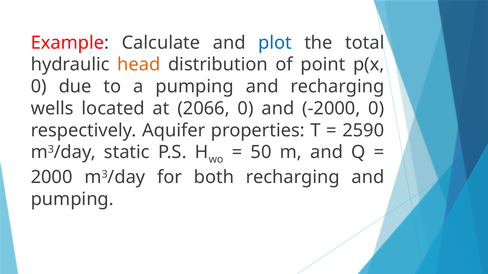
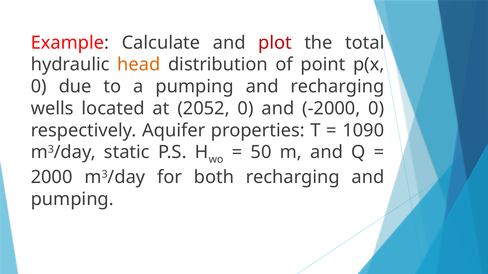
plot colour: blue -> red (275, 43)
2066: 2066 -> 2052 (204, 109)
2590: 2590 -> 1090 (363, 131)
